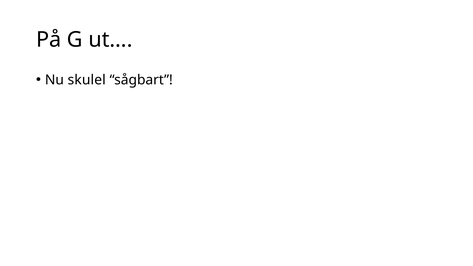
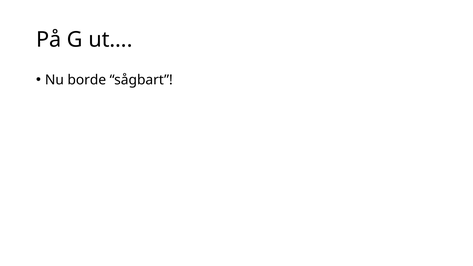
skulel: skulel -> borde (87, 80)
